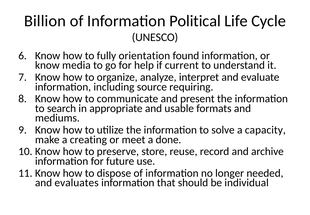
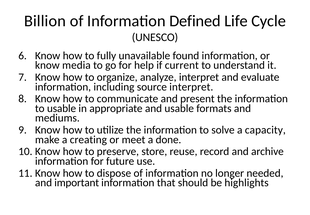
Political: Political -> Defined (195, 21)
orientation: orientation -> unavailable (144, 56)
source requiring: requiring -> interpret (191, 87)
to search: search -> usable (62, 108)
evaluates: evaluates -> important (77, 182)
individual: individual -> highlights (247, 182)
